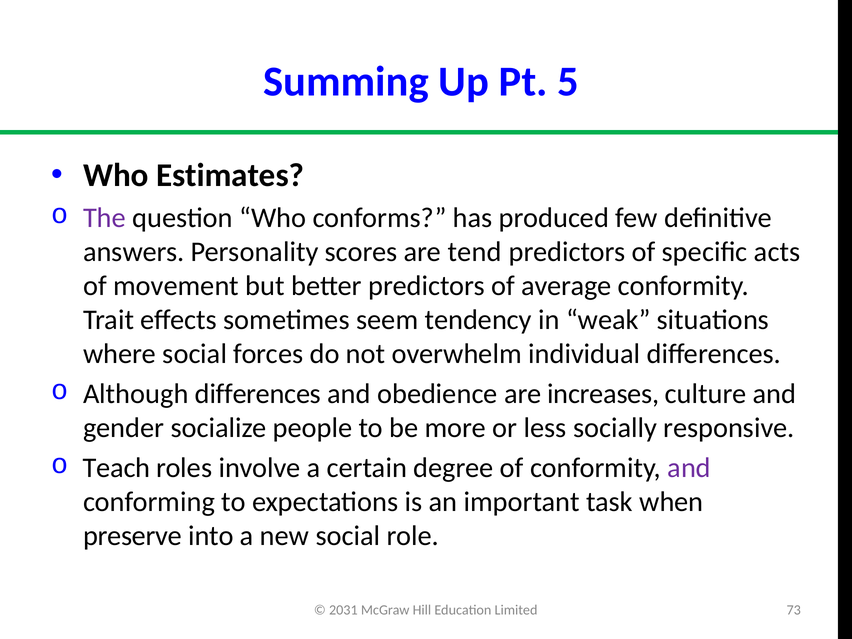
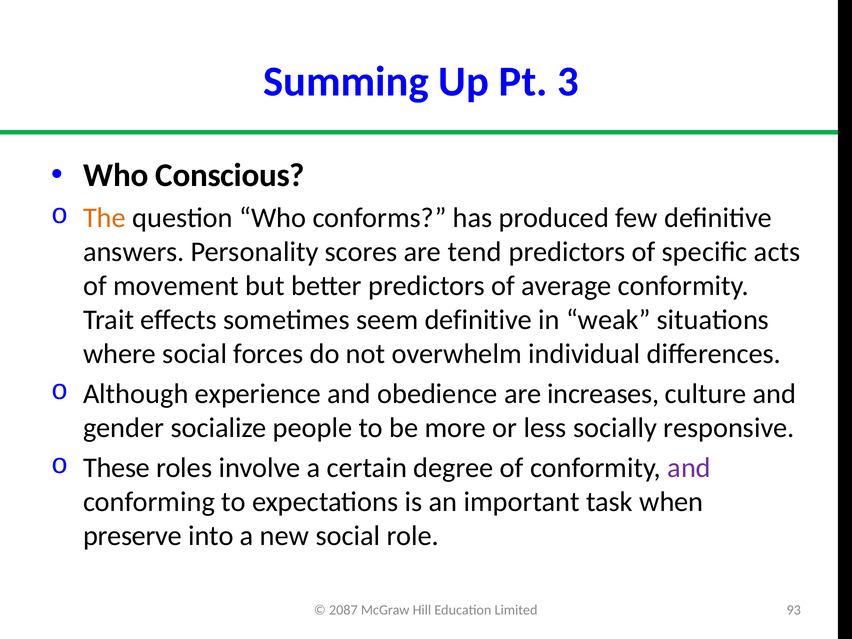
5: 5 -> 3 (568, 82)
Estimates: Estimates -> Conscious (230, 175)
The colour: purple -> orange (104, 218)
seem tendency: tendency -> definitive (478, 320)
Although differences: differences -> experience (258, 394)
Teach: Teach -> These (116, 468)
2031: 2031 -> 2087 (343, 610)
73: 73 -> 93 (794, 610)
